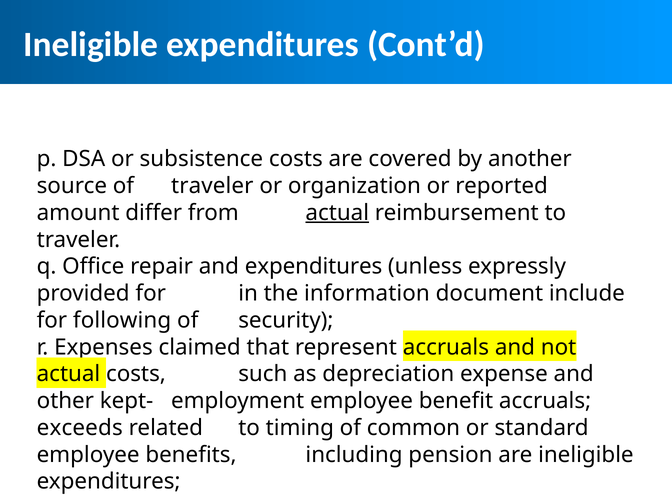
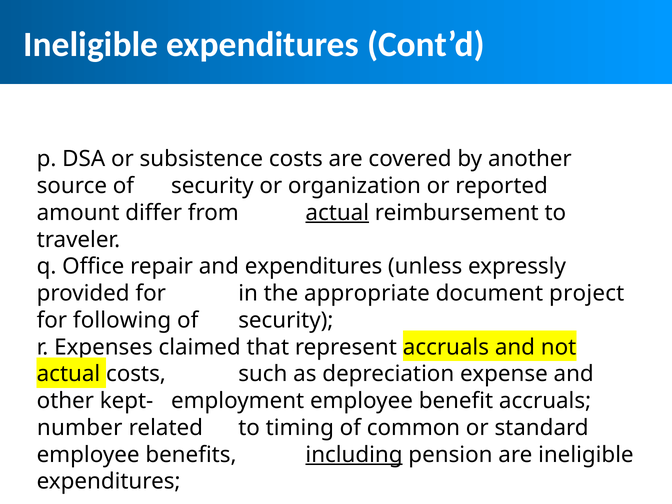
source of traveler: traveler -> security (212, 186)
information: information -> appropriate (367, 293)
include: include -> project (587, 293)
exceeds: exceeds -> number (80, 428)
including underline: none -> present (354, 455)
